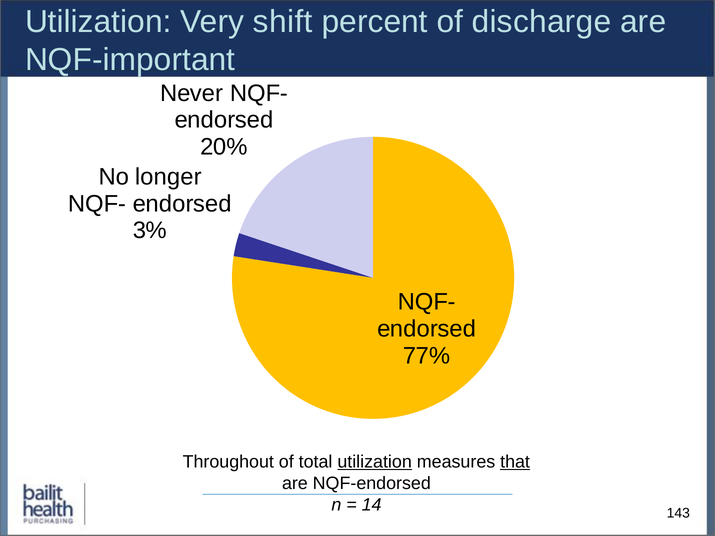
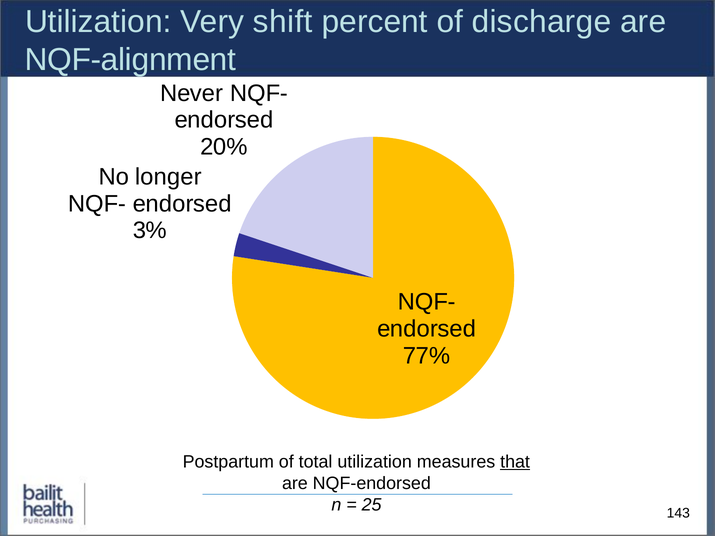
NQF-important: NQF-important -> NQF-alignment (130, 60)
Throughout: Throughout -> Postpartum (228, 462)
utilization underline: present -> none (375, 462)
14: 14 -> 25 (372, 505)
